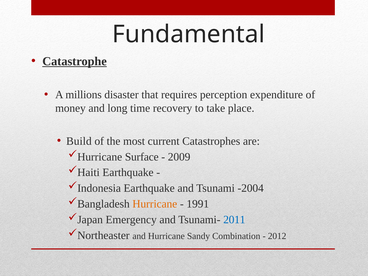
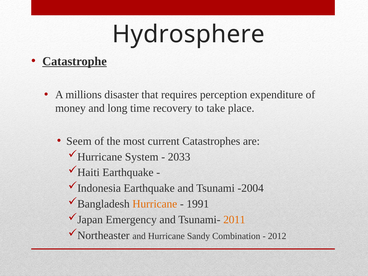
Fundamental: Fundamental -> Hydrosphere (188, 34)
Build: Build -> Seem (79, 141)
Surface: Surface -> System (142, 157)
2009: 2009 -> 2033 (179, 157)
2011 colour: blue -> orange (234, 220)
